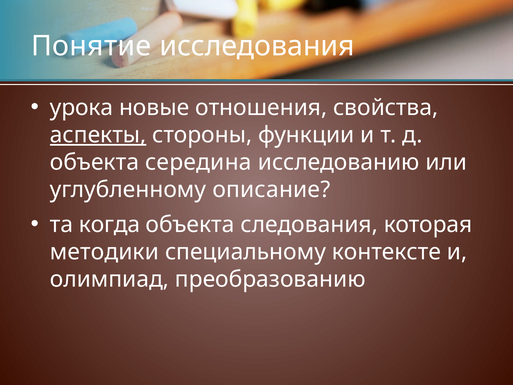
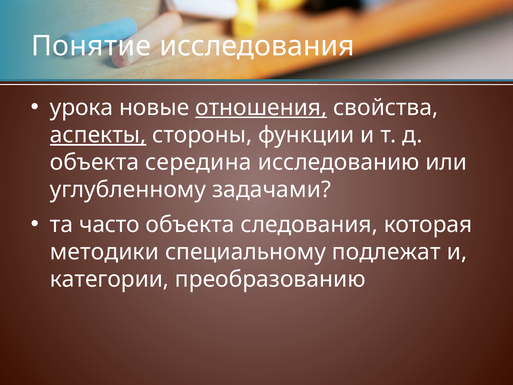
отношения underline: none -> present (261, 108)
описание: описание -> задачами (271, 190)
когда: когда -> часто (109, 224)
контексте: контексте -> подлежат (386, 252)
олимпиад: олимпиад -> категории (110, 279)
